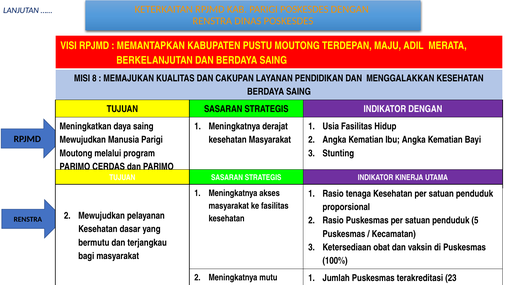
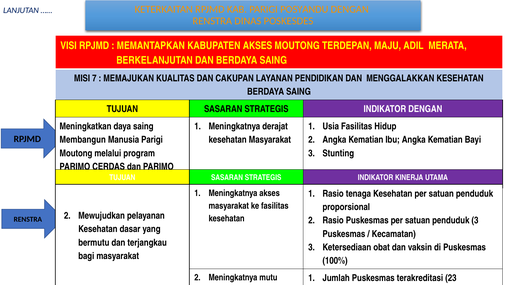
PARIGI POSKESDES: POSKESDES -> POSYANDU (304, 9)
KABUPATEN PUSTU: PUSTU -> AKSES (258, 45)
8: 8 -> 7 (94, 78)
Mewujudkan: Mewujudkan -> Membangun (83, 140)
penduduk 5: 5 -> 3 (475, 220)
